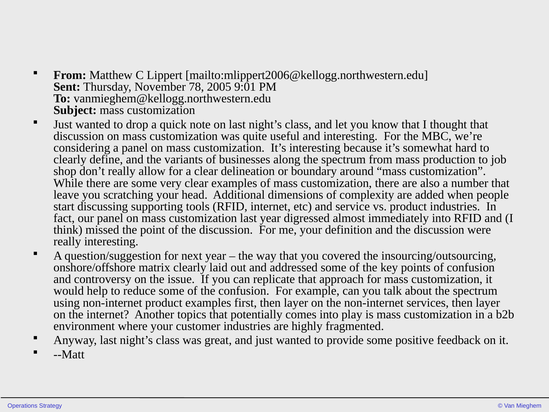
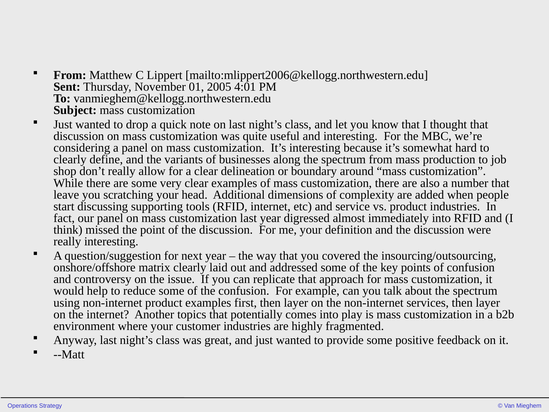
78: 78 -> 01 (196, 87)
9:01: 9:01 -> 4:01 (245, 87)
